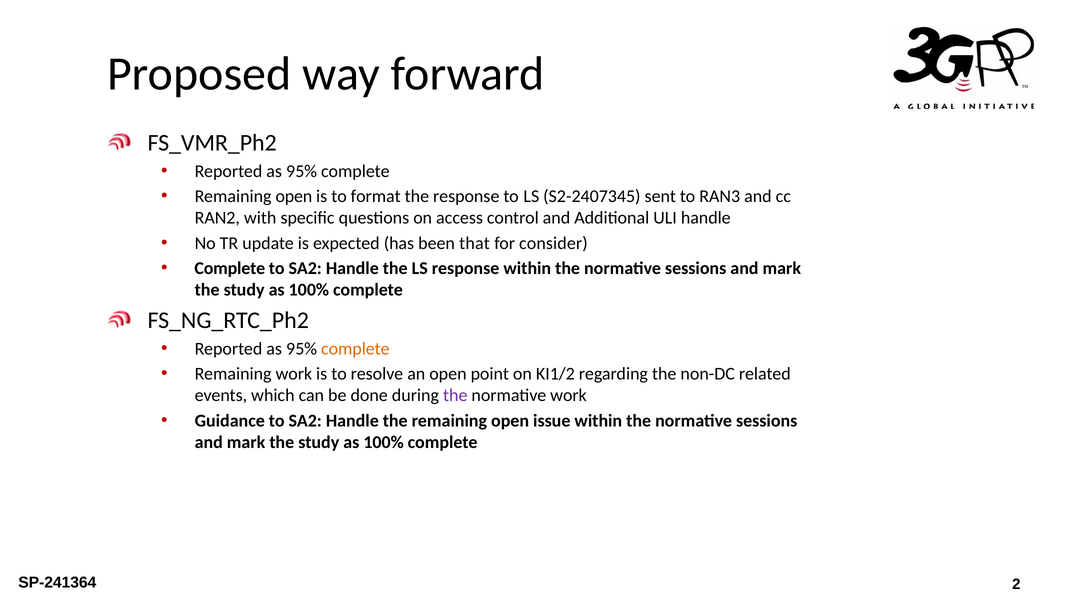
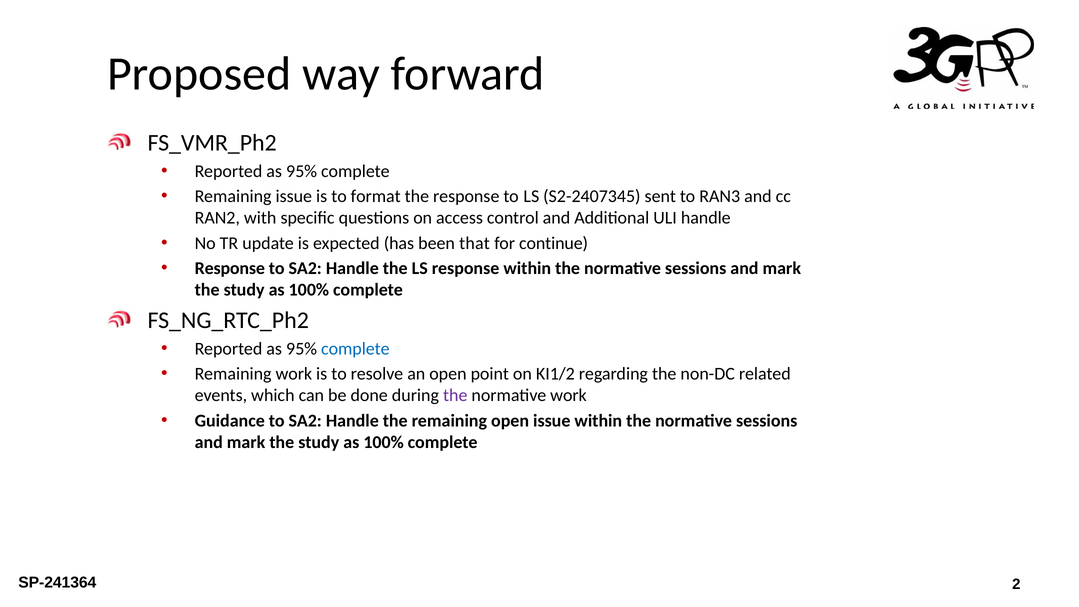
open: open -> issue (294, 196)
consider: consider -> continue (554, 243)
Complete: Complete -> Response (230, 268)
complete colour: orange -> blue (355, 349)
